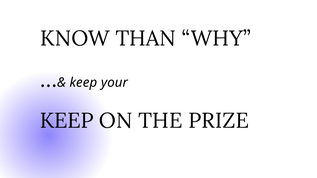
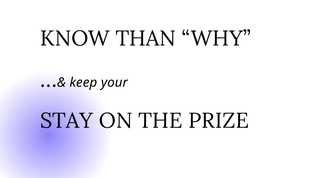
KEEP: KEEP -> STAY (67, 121)
